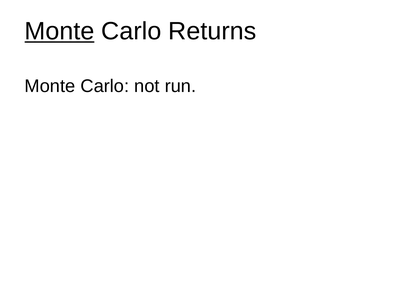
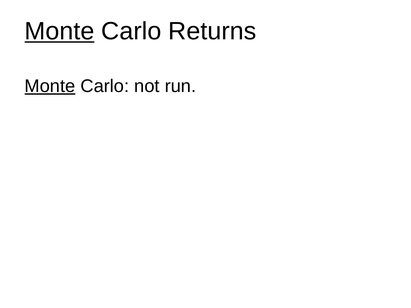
Monte underline: none -> present (50, 86)
